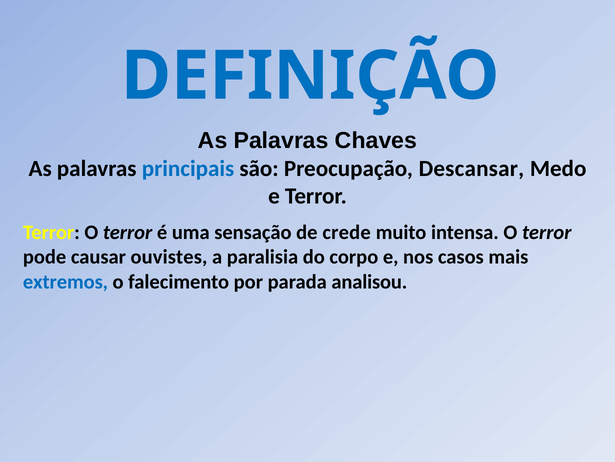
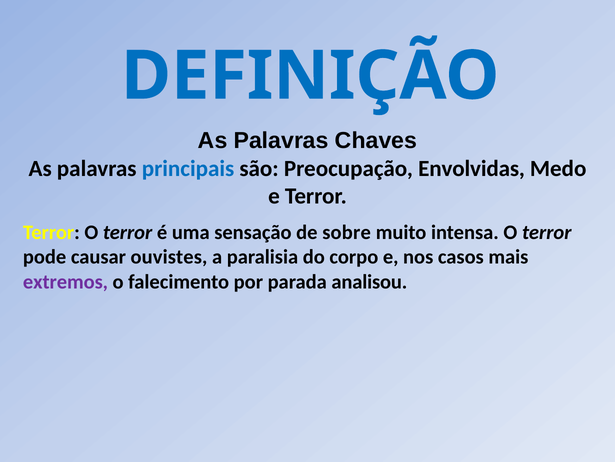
Descansar: Descansar -> Envolvidas (472, 168)
crede: crede -> sobre (347, 232)
extremos colour: blue -> purple (65, 281)
